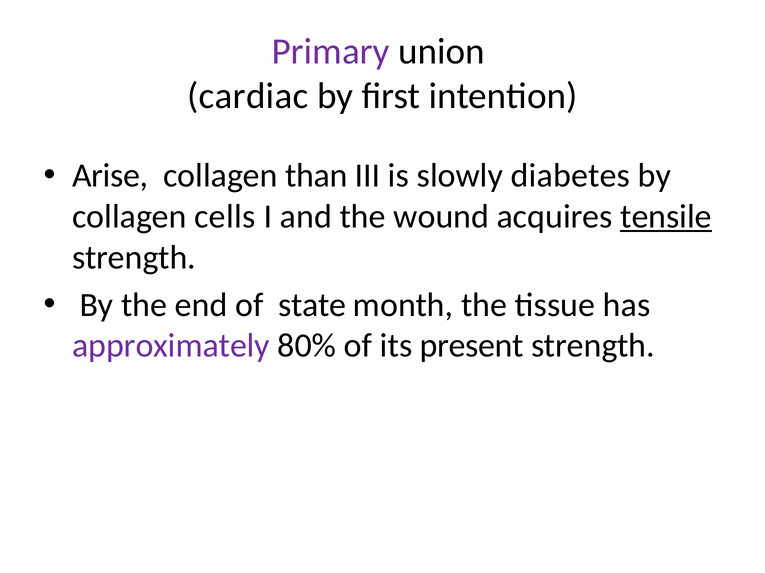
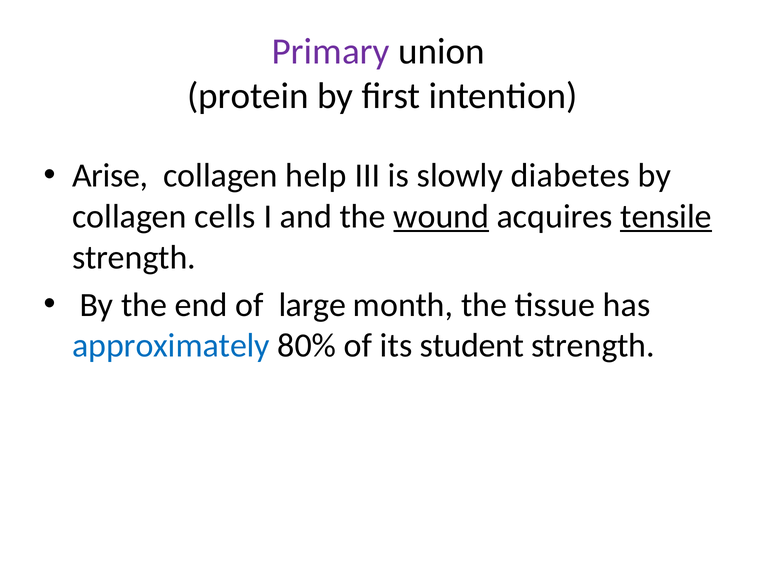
cardiac: cardiac -> protein (248, 96)
than: than -> help (316, 176)
wound underline: none -> present (441, 217)
state: state -> large (312, 305)
approximately colour: purple -> blue (171, 346)
present: present -> student (472, 346)
